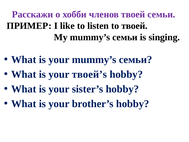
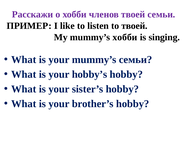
My mummy’s семьи: семьи -> хобби (125, 37)
твоей’s: твоей’s -> hobby’s (89, 74)
